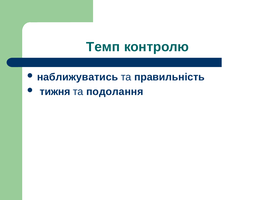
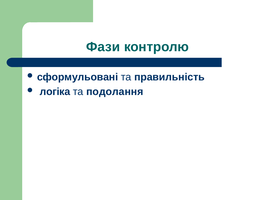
Темп: Темп -> Фази (103, 47)
наближуватись: наближуватись -> сформульовані (78, 77)
тижня: тижня -> логіка (55, 91)
